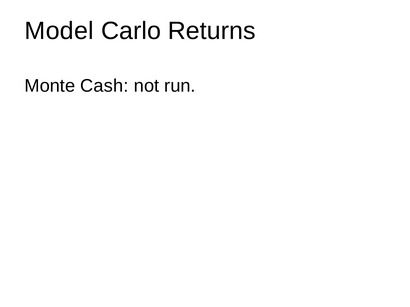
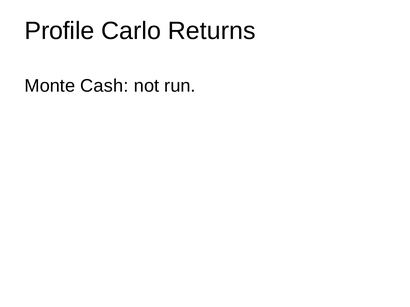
Model: Model -> Profile (59, 31)
